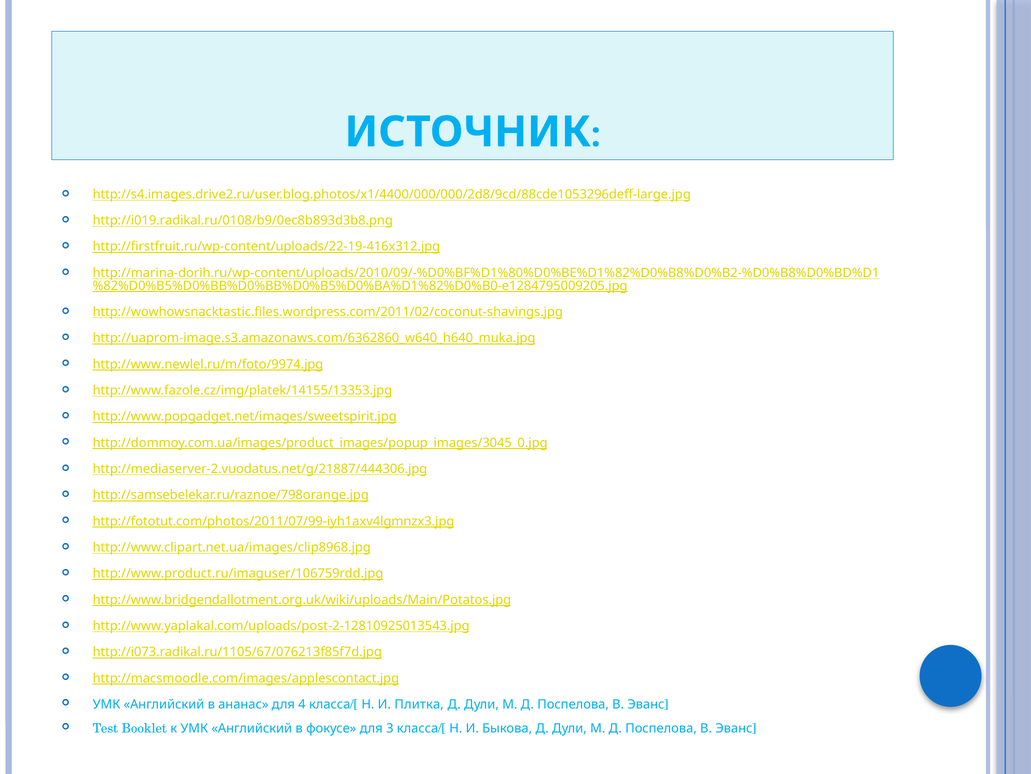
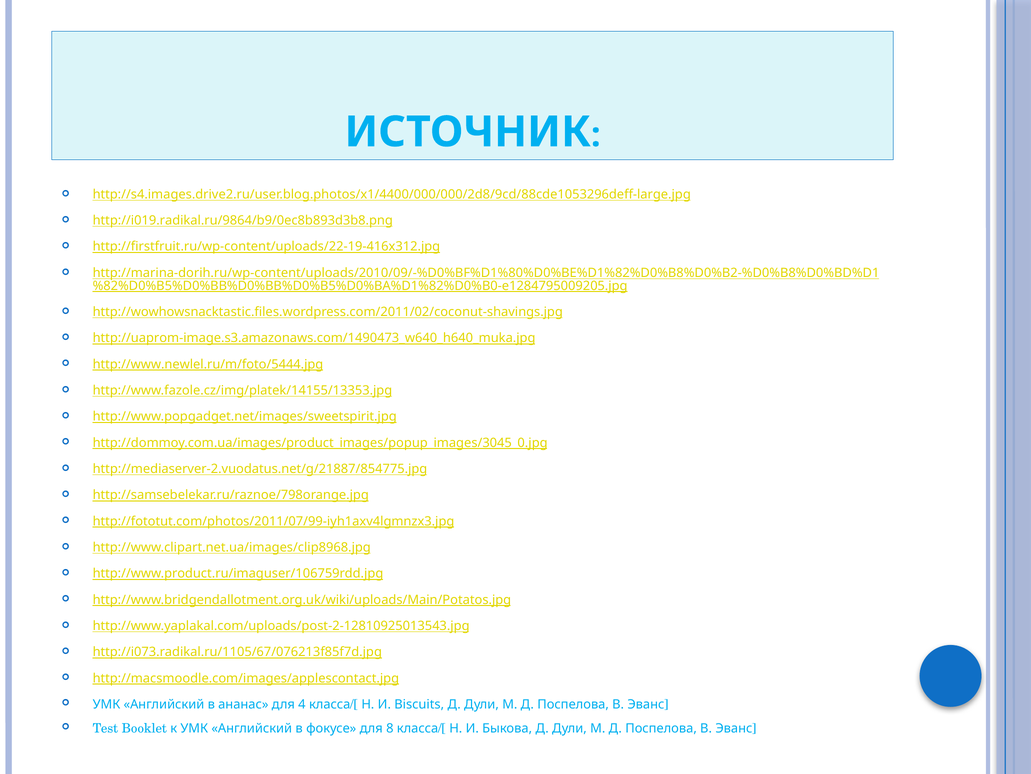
http://i019.radikal.ru/0108/b9/0ec8b893d3b8.png: http://i019.radikal.ru/0108/b9/0ec8b893d3b8.png -> http://i019.radikal.ru/9864/b9/0ec8b893d3b8.png (243, 220)
http://uaprom-image.s3.amazonaws.com/6362860_w640_h640_muka.jpg: http://uaprom-image.s3.amazonaws.com/6362860_w640_h640_muka.jpg -> http://uaprom-image.s3.amazonaws.com/1490473_w640_h640_muka.jpg (314, 338)
http://www.newlel.ru/m/foto/9974.jpg: http://www.newlel.ru/m/foto/9974.jpg -> http://www.newlel.ru/m/foto/5444.jpg (208, 364)
http://mediaserver-2.vuodatus.net/g/21887/444306.jpg: http://mediaserver-2.vuodatus.net/g/21887/444306.jpg -> http://mediaserver-2.vuodatus.net/g/21887/854775.jpg (260, 468)
Плитка: Плитка -> Biscuits (419, 704)
3: 3 -> 8 (390, 728)
